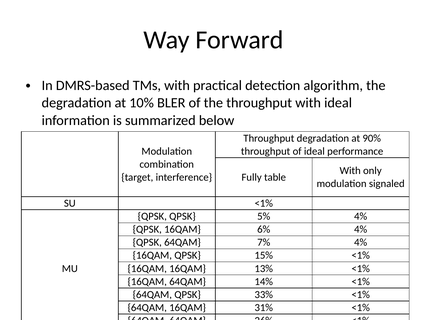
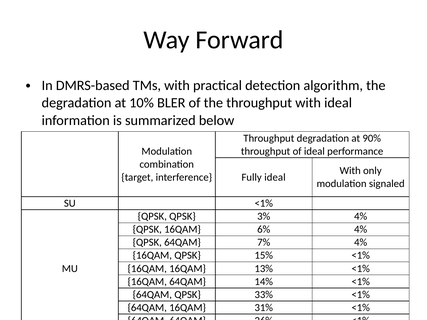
Fully table: table -> ideal (275, 177)
5%: 5% -> 3% (264, 217)
